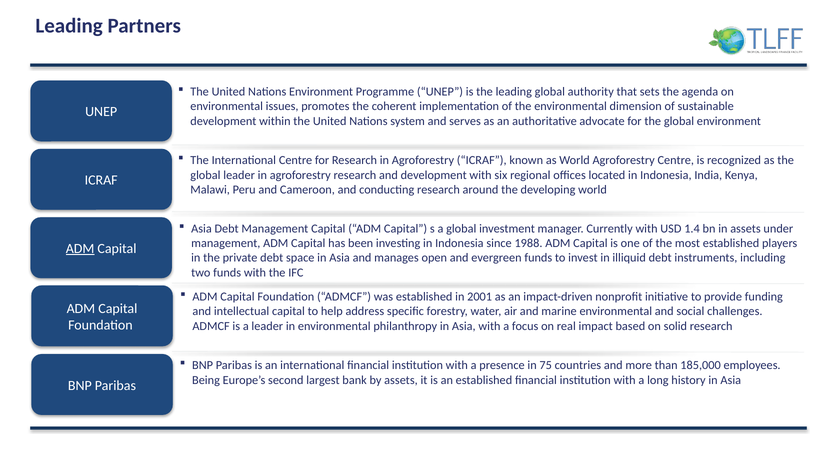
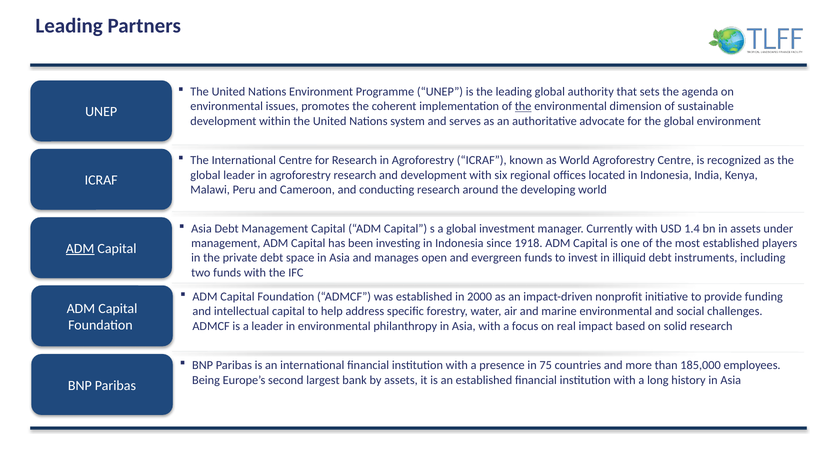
the underline: none -> present (523, 107)
1988: 1988 -> 1918 (529, 243)
2001: 2001 -> 2000 (480, 297)
